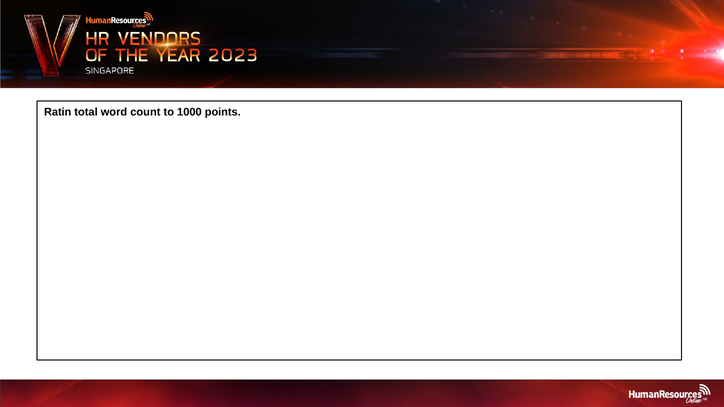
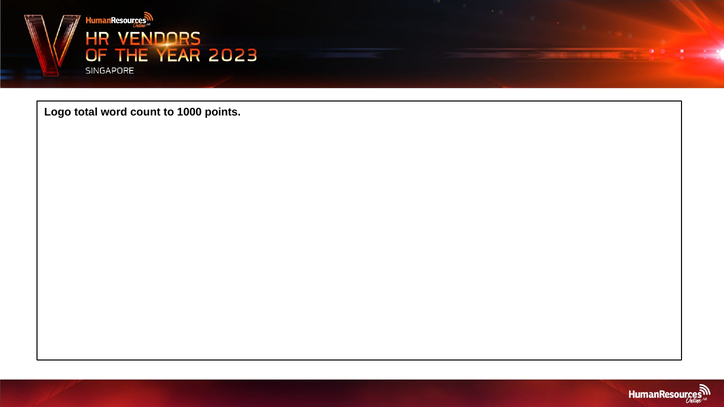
Ratin: Ratin -> Logo (58, 112)
